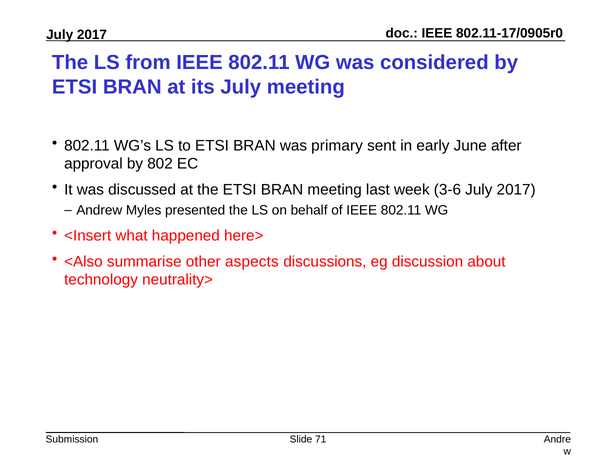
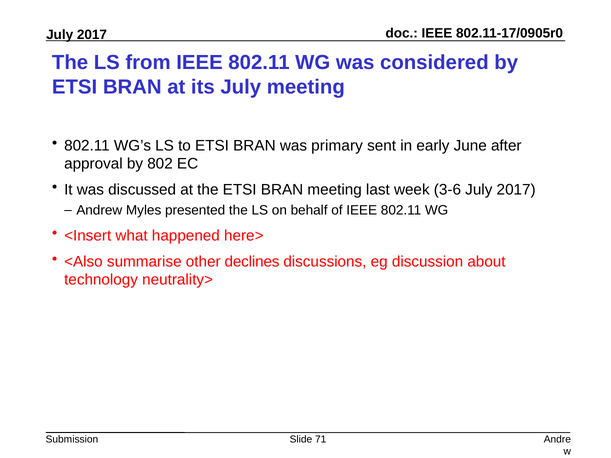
aspects: aspects -> declines (252, 262)
